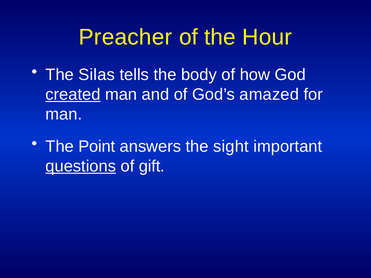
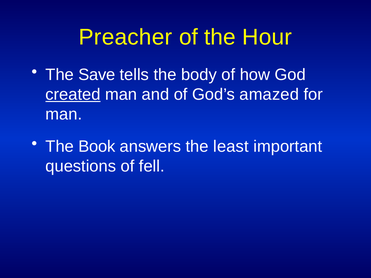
Silas: Silas -> Save (97, 75)
Point: Point -> Book (97, 146)
sight: sight -> least (231, 146)
questions underline: present -> none (81, 166)
gift: gift -> fell (152, 166)
